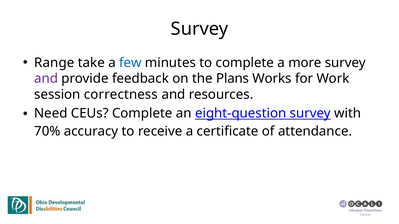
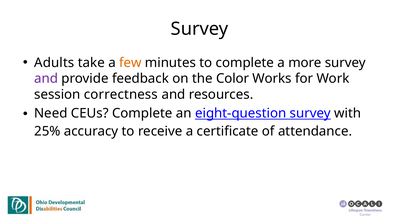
Range: Range -> Adults (54, 63)
few colour: blue -> orange (130, 63)
Plans: Plans -> Color (233, 79)
70%: 70% -> 25% (47, 131)
